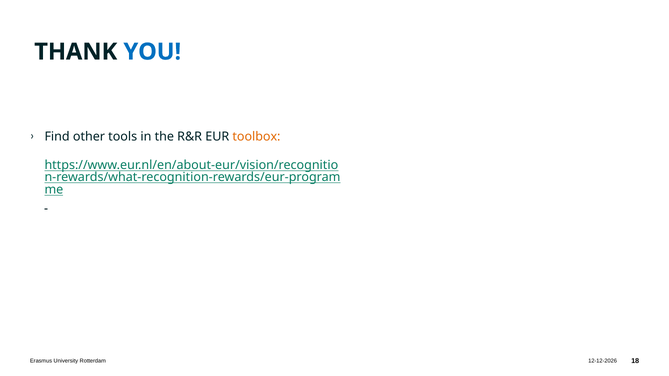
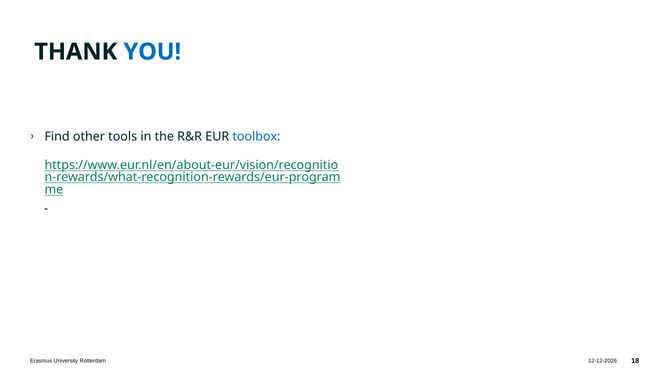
toolbox colour: orange -> blue (256, 136)
